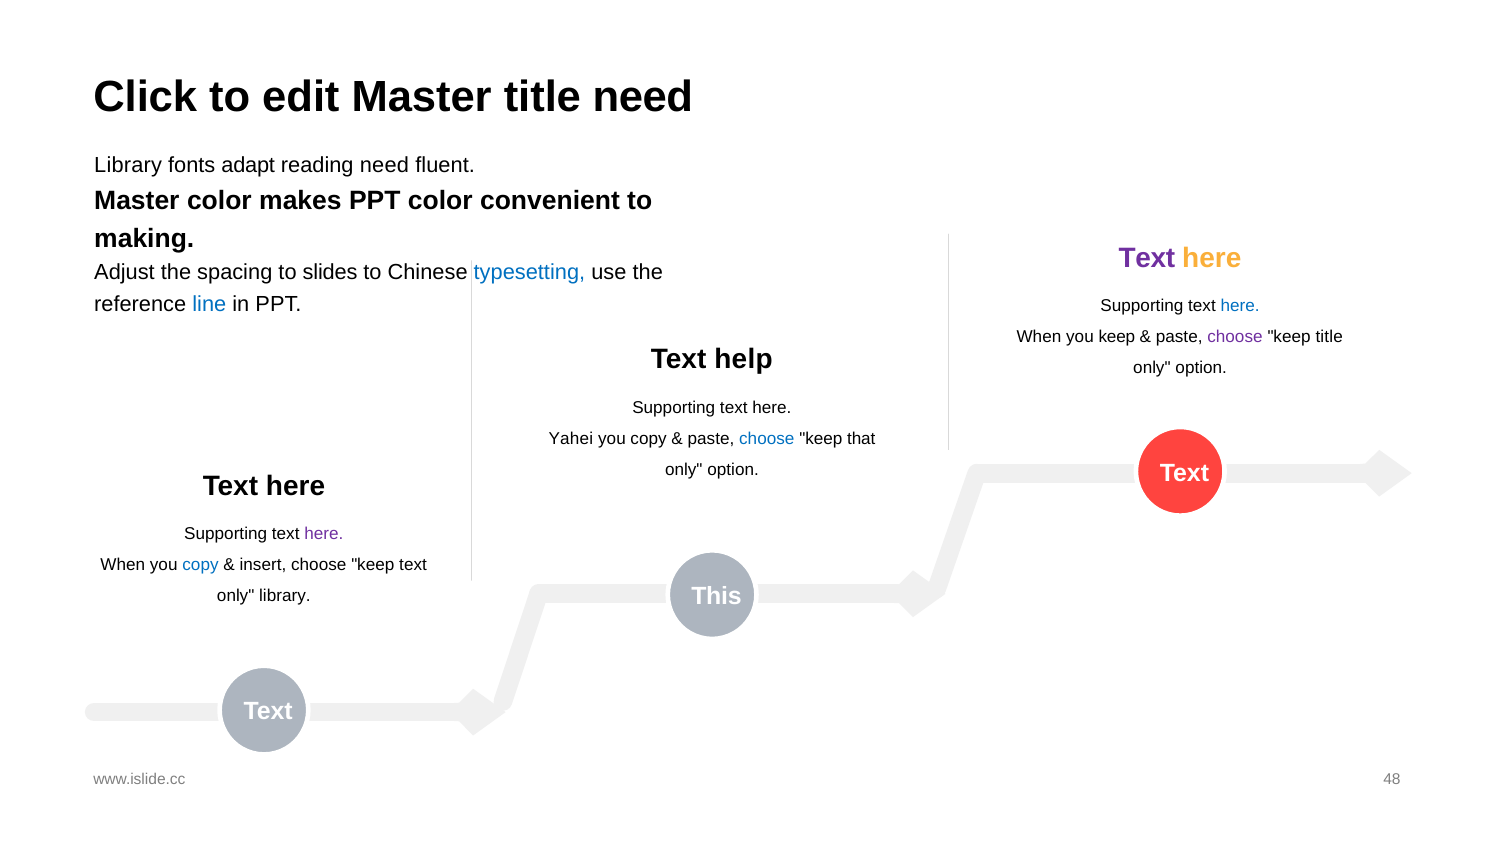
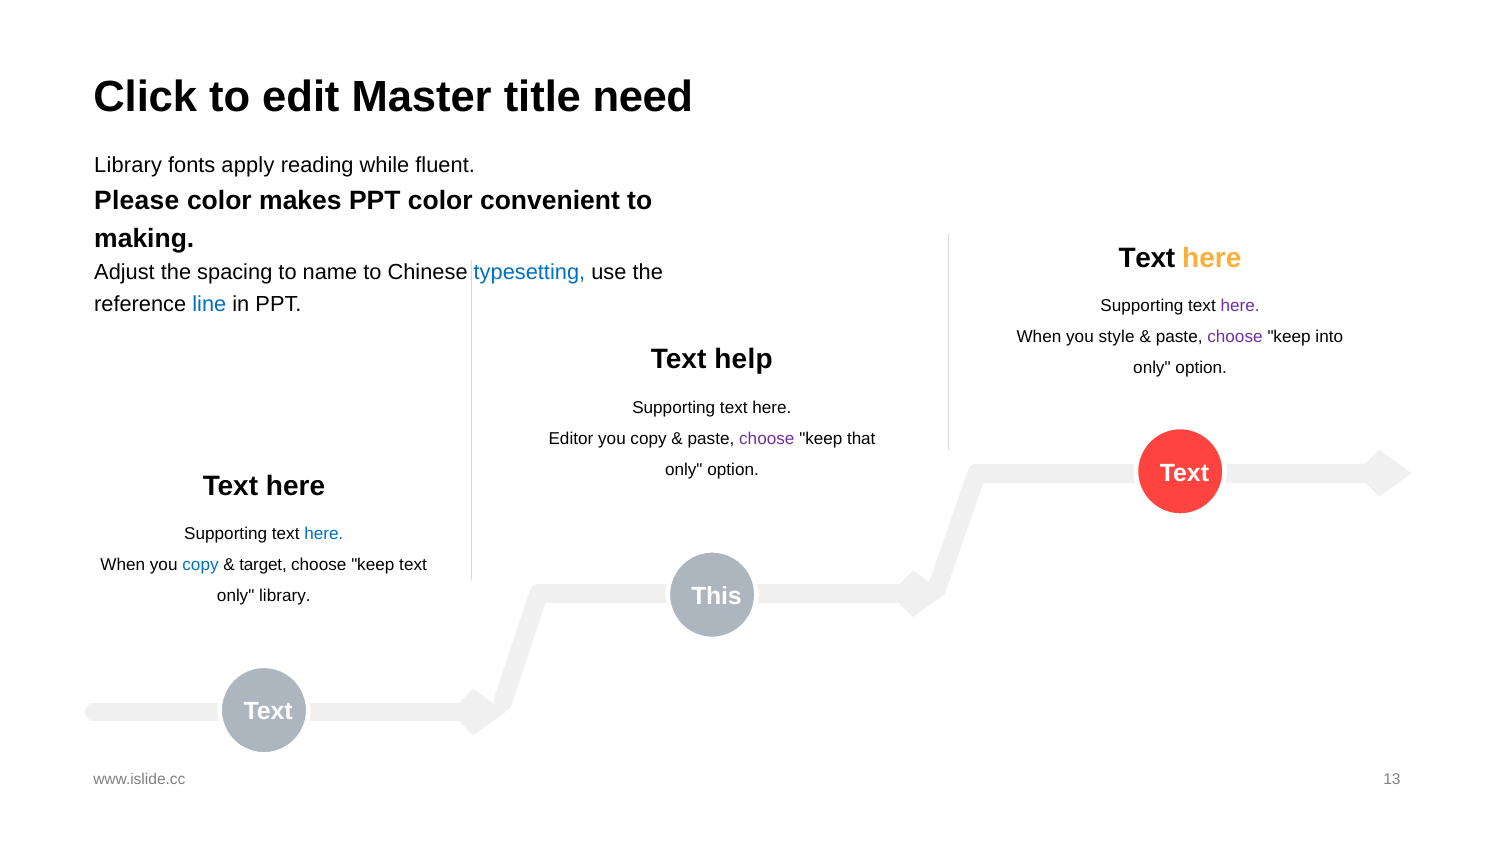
adapt: adapt -> apply (248, 165)
reading need: need -> while (385, 165)
Master: Master -> Please (137, 200)
Text colour: purple -> black (1147, 258)
slides: slides -> name (330, 272)
here colour: blue -> purple (1240, 306)
you keep: keep -> style (1117, 336)
keep title: title -> into (1329, 336)
Yahei: Yahei -> Editor (571, 438)
choose colour: blue -> purple (767, 438)
here colour: purple -> blue (324, 534)
insert: insert -> target (263, 565)
48: 48 -> 13 (1392, 778)
